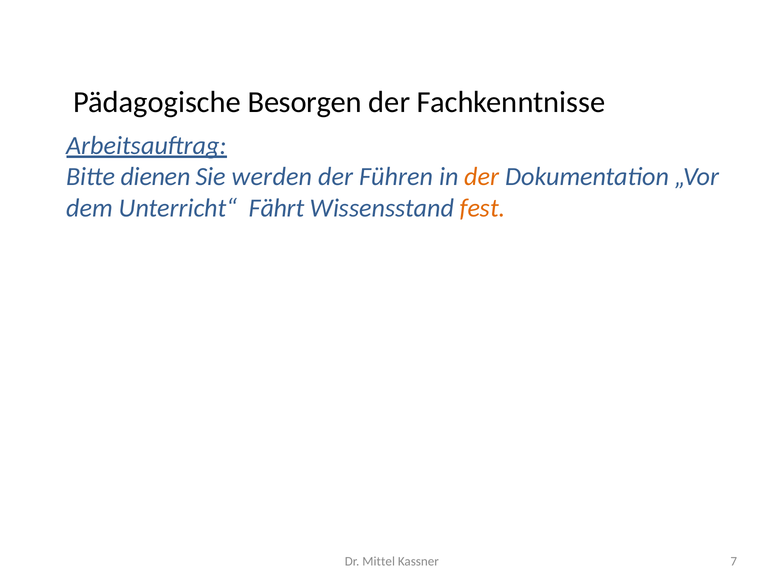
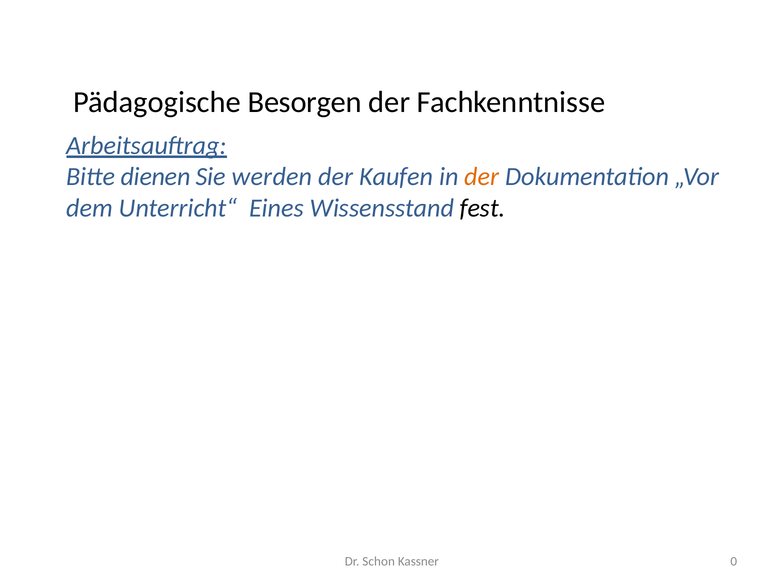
Führen: Führen -> Kaufen (396, 177)
Fährt: Fährt -> Eines (276, 208)
fest colour: orange -> black (483, 208)
Mittel: Mittel -> Schon (379, 561)
7: 7 -> 0 (734, 561)
